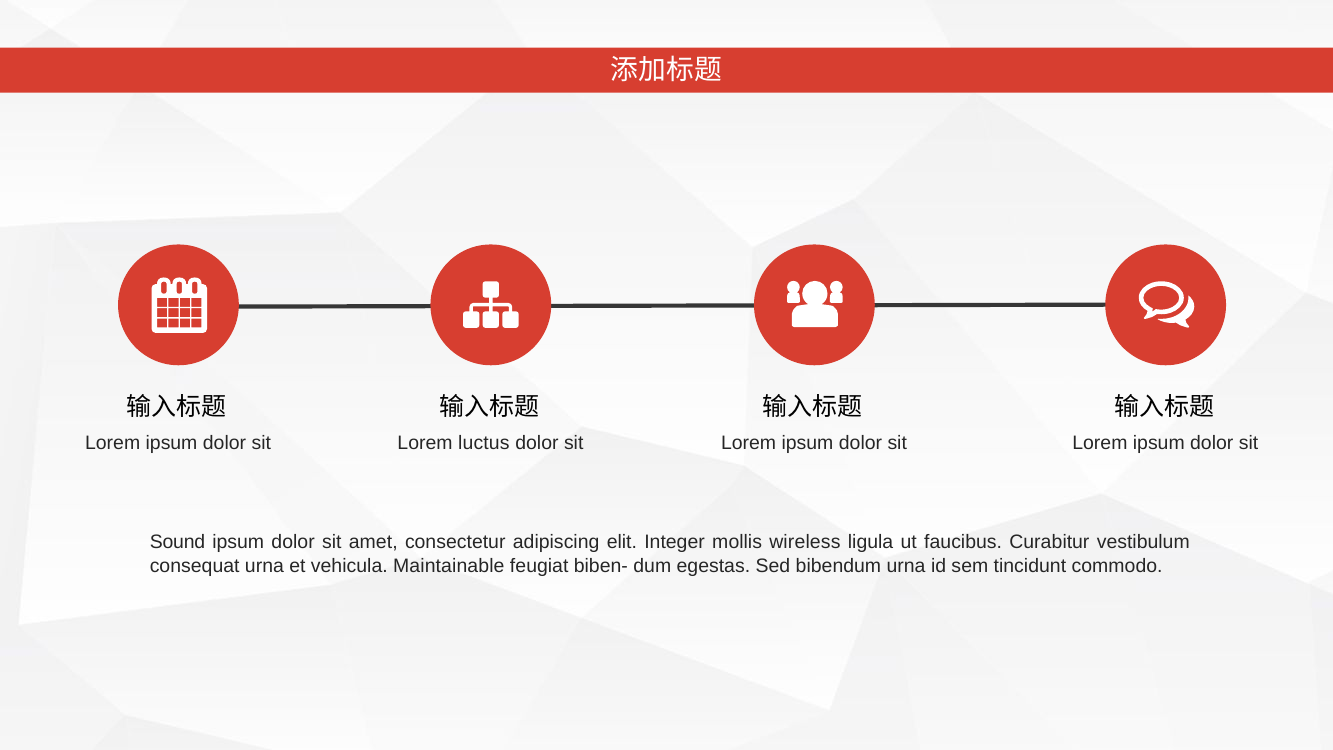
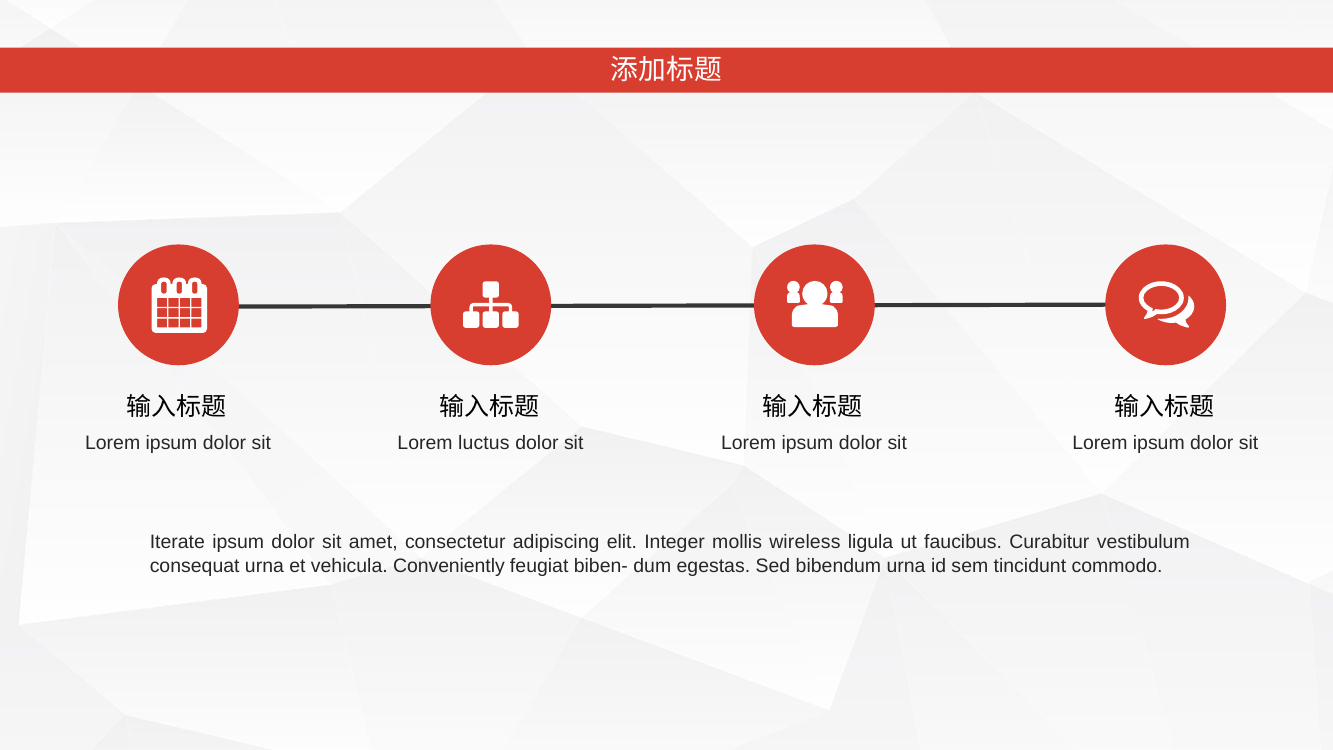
Sound: Sound -> Iterate (177, 542)
Maintainable: Maintainable -> Conveniently (449, 566)
